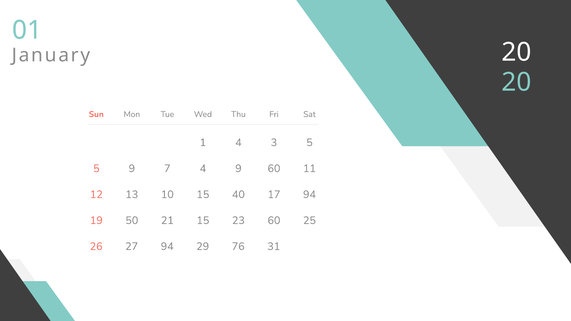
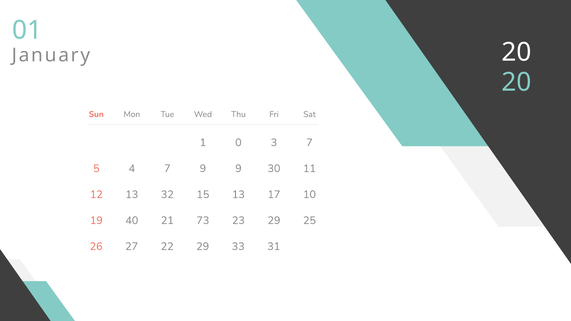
1 4: 4 -> 0 (238, 143)
3 5: 5 -> 7 (309, 143)
5 9: 9 -> 4 (132, 169)
7 4: 4 -> 9 (203, 169)
9 60: 60 -> 30 (274, 169)
10: 10 -> 32 (167, 195)
15 40: 40 -> 13 (238, 195)
17 94: 94 -> 10 (309, 195)
50: 50 -> 40 (132, 221)
21 15: 15 -> 73 (203, 221)
23 60: 60 -> 29 (274, 221)
27 94: 94 -> 22 (167, 247)
76: 76 -> 33 (238, 247)
